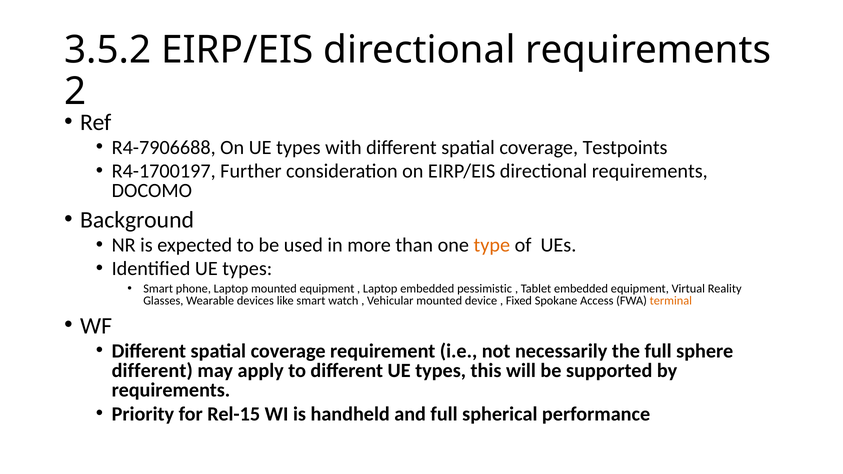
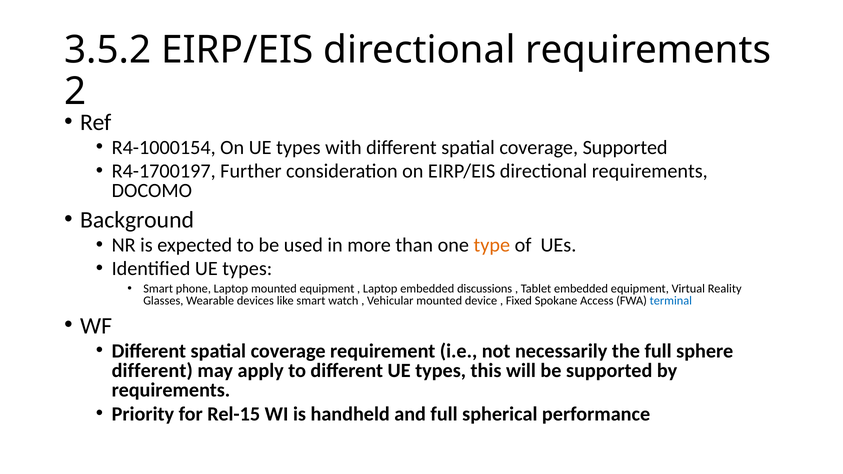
R4-7906688: R4-7906688 -> R4-1000154 (164, 148)
coverage Testpoints: Testpoints -> Supported (625, 148)
pessimistic: pessimistic -> discussions (485, 289)
terminal colour: orange -> blue (671, 301)
